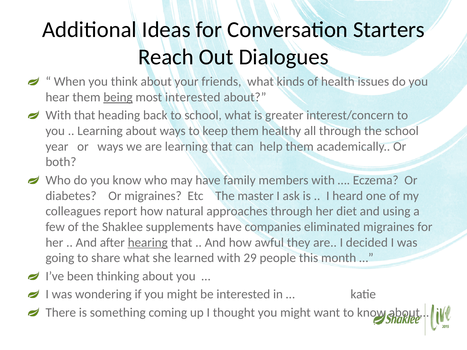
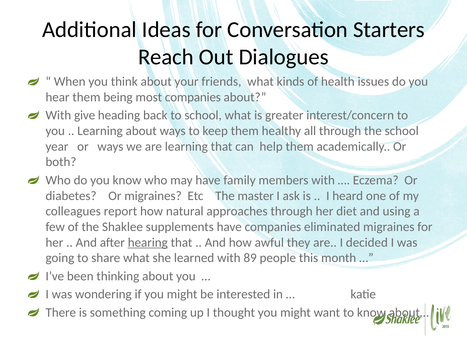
being underline: present -> none (118, 97)
most interested: interested -> companies (193, 97)
With that: that -> give (85, 115)
29: 29 -> 89 (250, 258)
